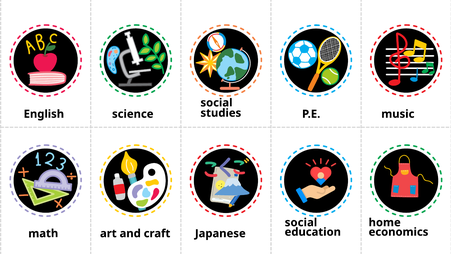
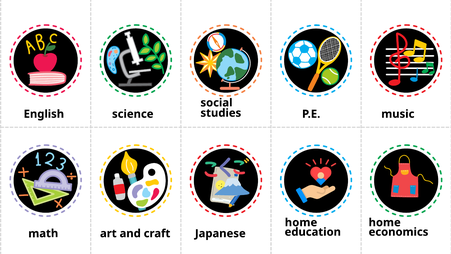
social: social -> home (301, 222)
